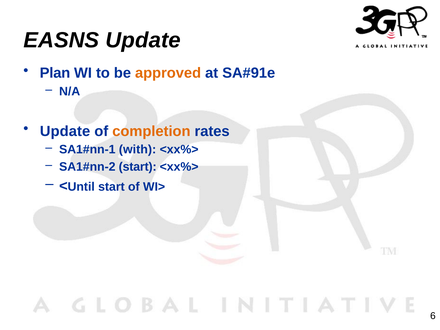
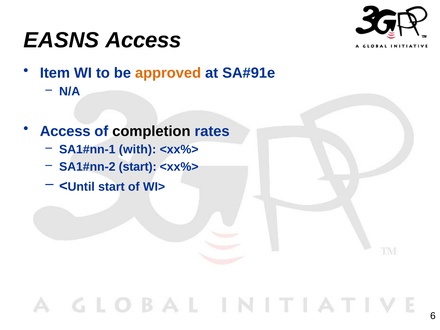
EASNS Update: Update -> Access (143, 40)
Plan: Plan -> Item (55, 73)
Update: Update -> Access (65, 131)
completion colour: orange -> black (151, 131)
